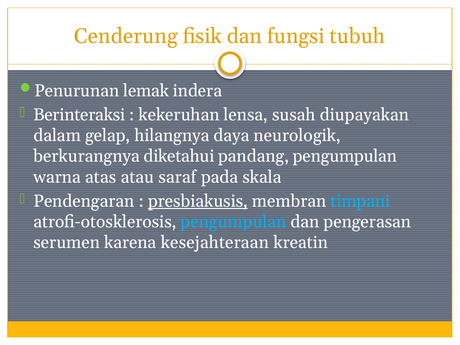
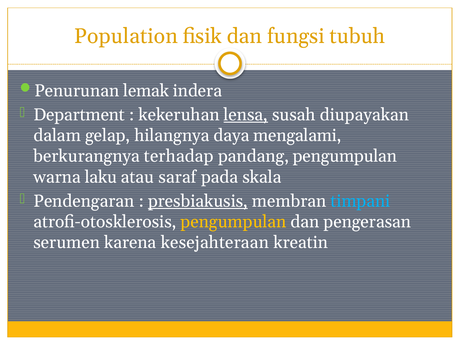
Cenderung: Cenderung -> Population (126, 36)
Berinteraksi: Berinteraksi -> Department (79, 115)
lensa underline: none -> present (246, 115)
neurologik: neurologik -> mengalami (297, 136)
diketahui: diketahui -> terhadap (179, 156)
atas: atas -> laku (101, 177)
pengumpulan colour: light blue -> yellow (233, 222)
